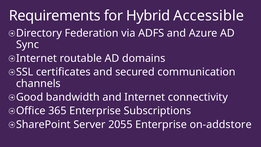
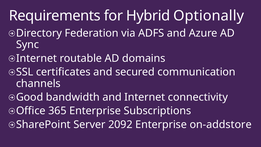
Accessible: Accessible -> Optionally (209, 16)
2055: 2055 -> 2092 (120, 124)
